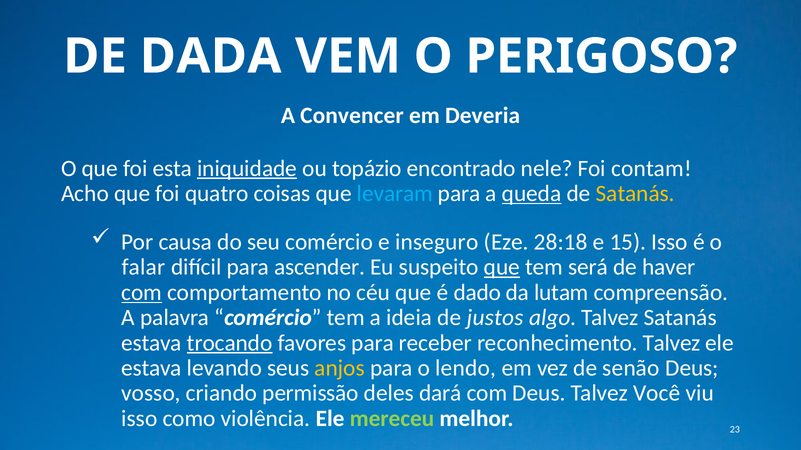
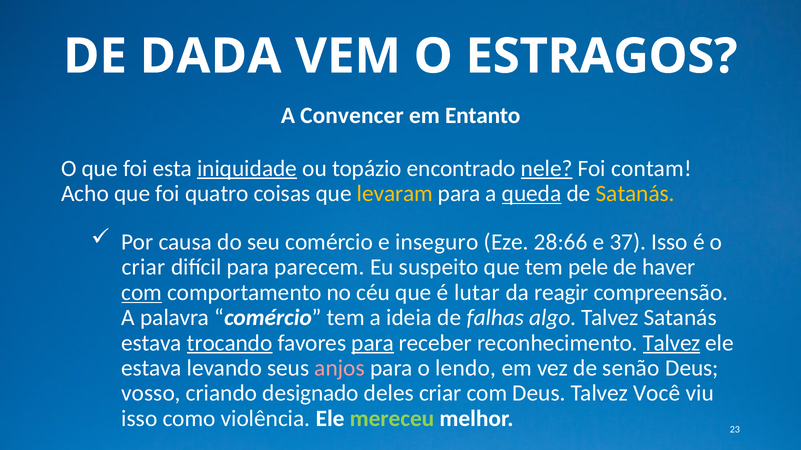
PERIGOSO: PERIGOSO -> ESTRAGOS (601, 56)
Deveria: Deveria -> Entanto (483, 116)
nele underline: none -> present (547, 169)
levaram colour: light blue -> yellow (395, 194)
28:18: 28:18 -> 28:66 (561, 242)
15: 15 -> 37 (628, 242)
falar: falar -> criar (143, 268)
ascender: ascender -> parecem (319, 268)
que underline: present -> none (502, 268)
será: será -> pele (588, 268)
dado: dado -> lutar (477, 293)
lutam: lutam -> reagir (561, 293)
justos: justos -> falhas (495, 318)
para underline: none -> present (373, 343)
Talvez underline: none -> present (672, 343)
anjos colour: yellow -> pink (340, 368)
permissão: permissão -> designado (311, 394)
deles dará: dará -> criar (440, 394)
